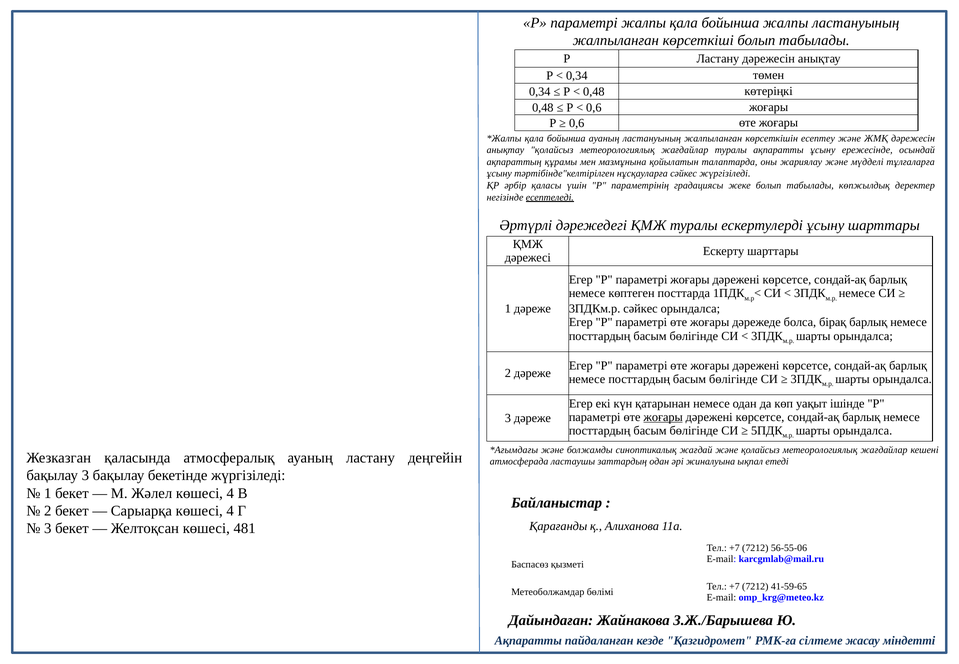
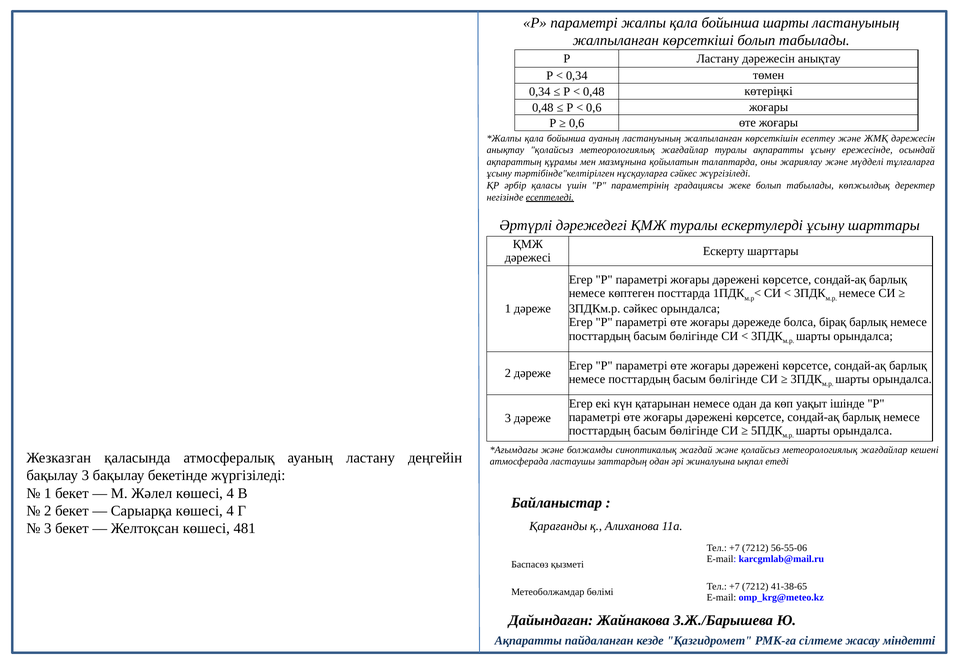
бойынша жалпы: жалпы -> шарты (786, 23)
жоғары underline: present -> none (663, 417)
41-59-65: 41-59-65 -> 41-38-65 (789, 586)
